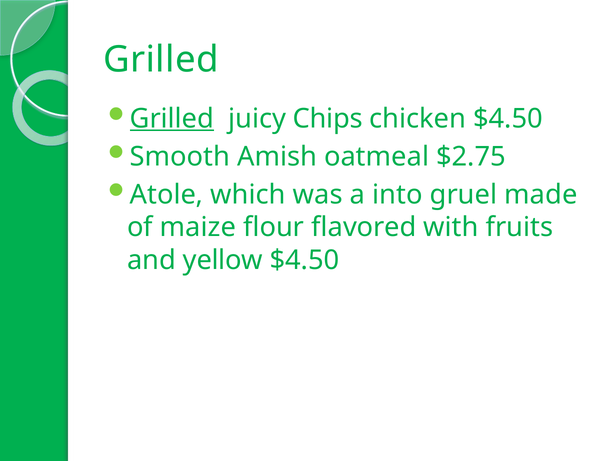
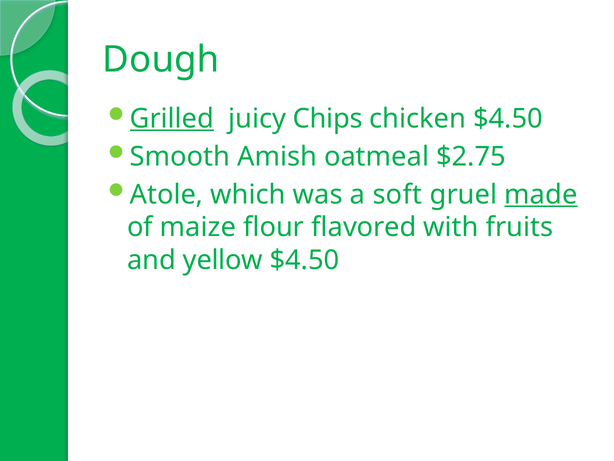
Grilled: Grilled -> Dough (161, 59)
into: into -> soft (397, 194)
made underline: none -> present (541, 194)
